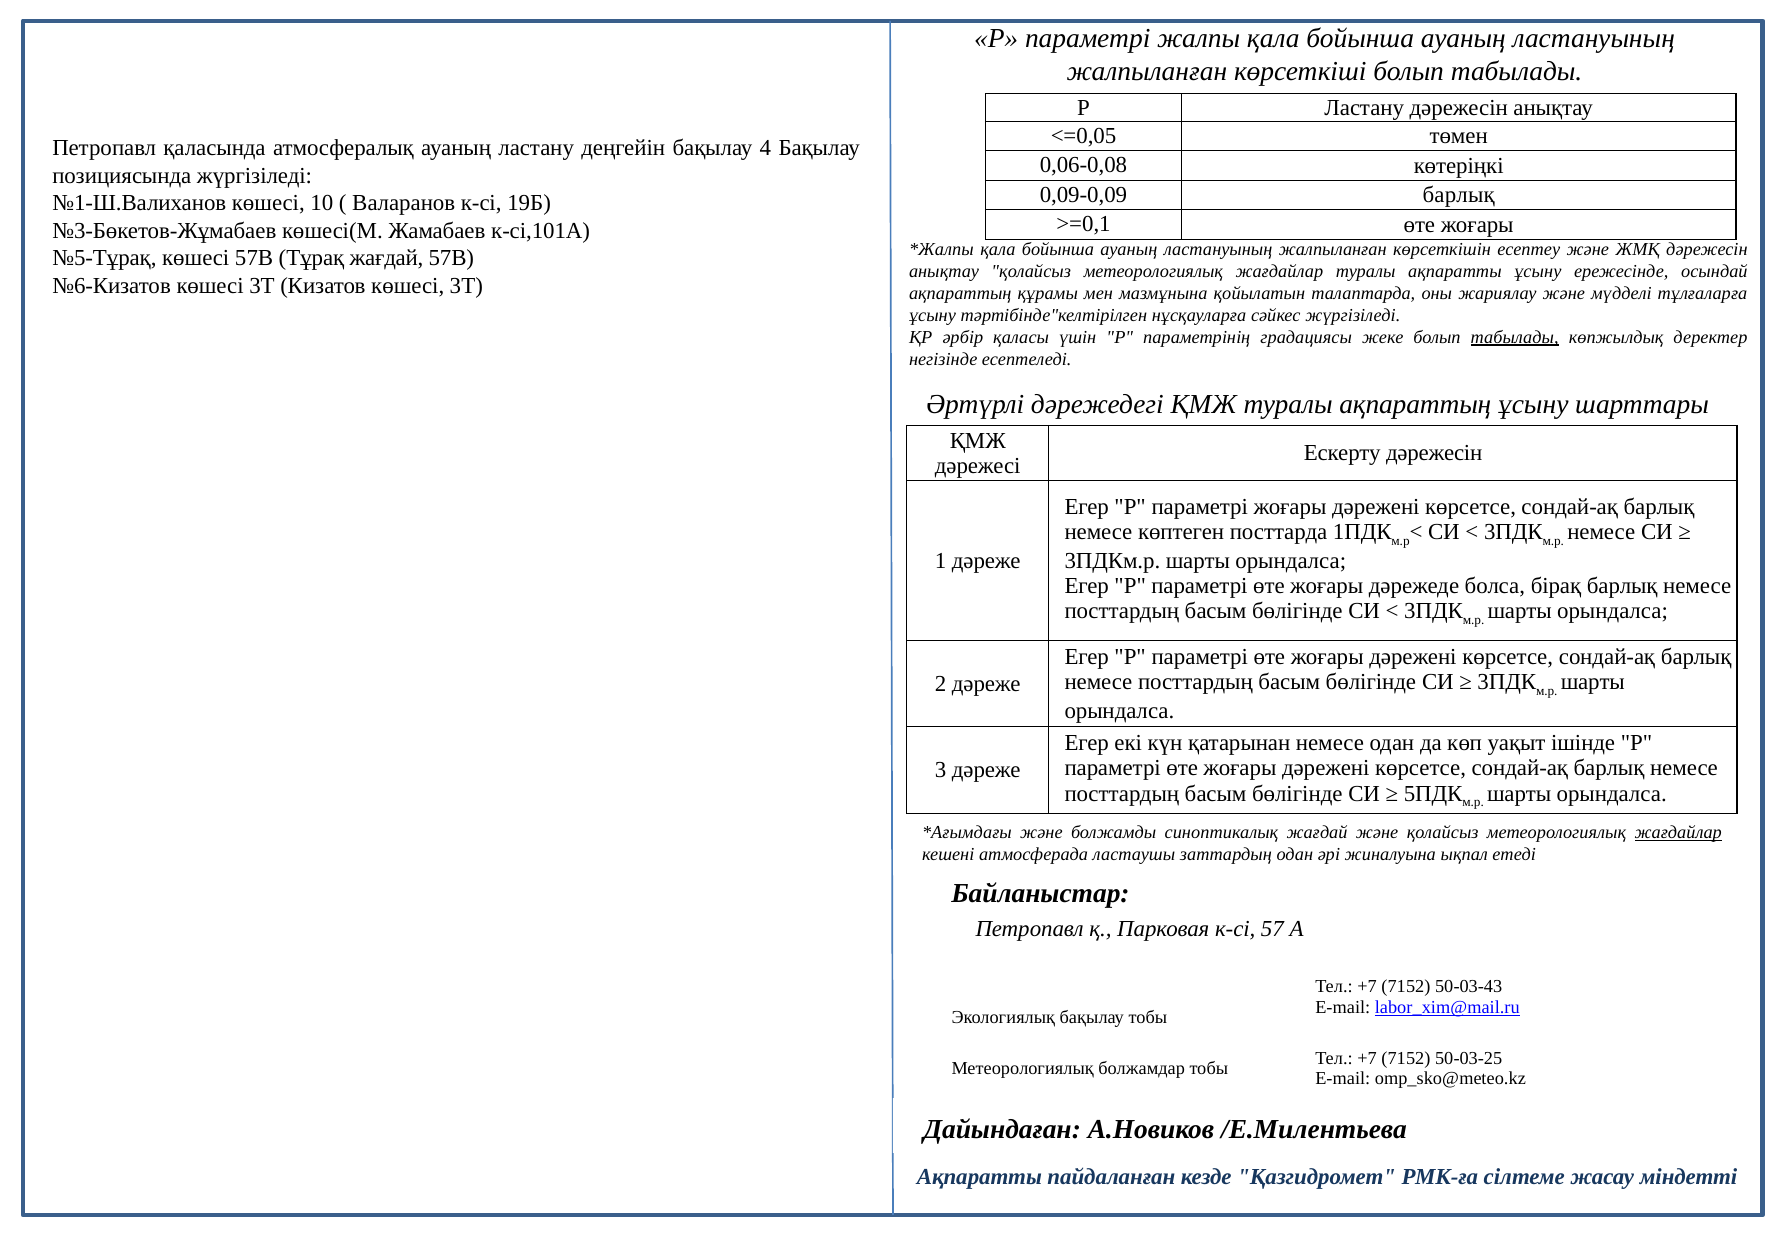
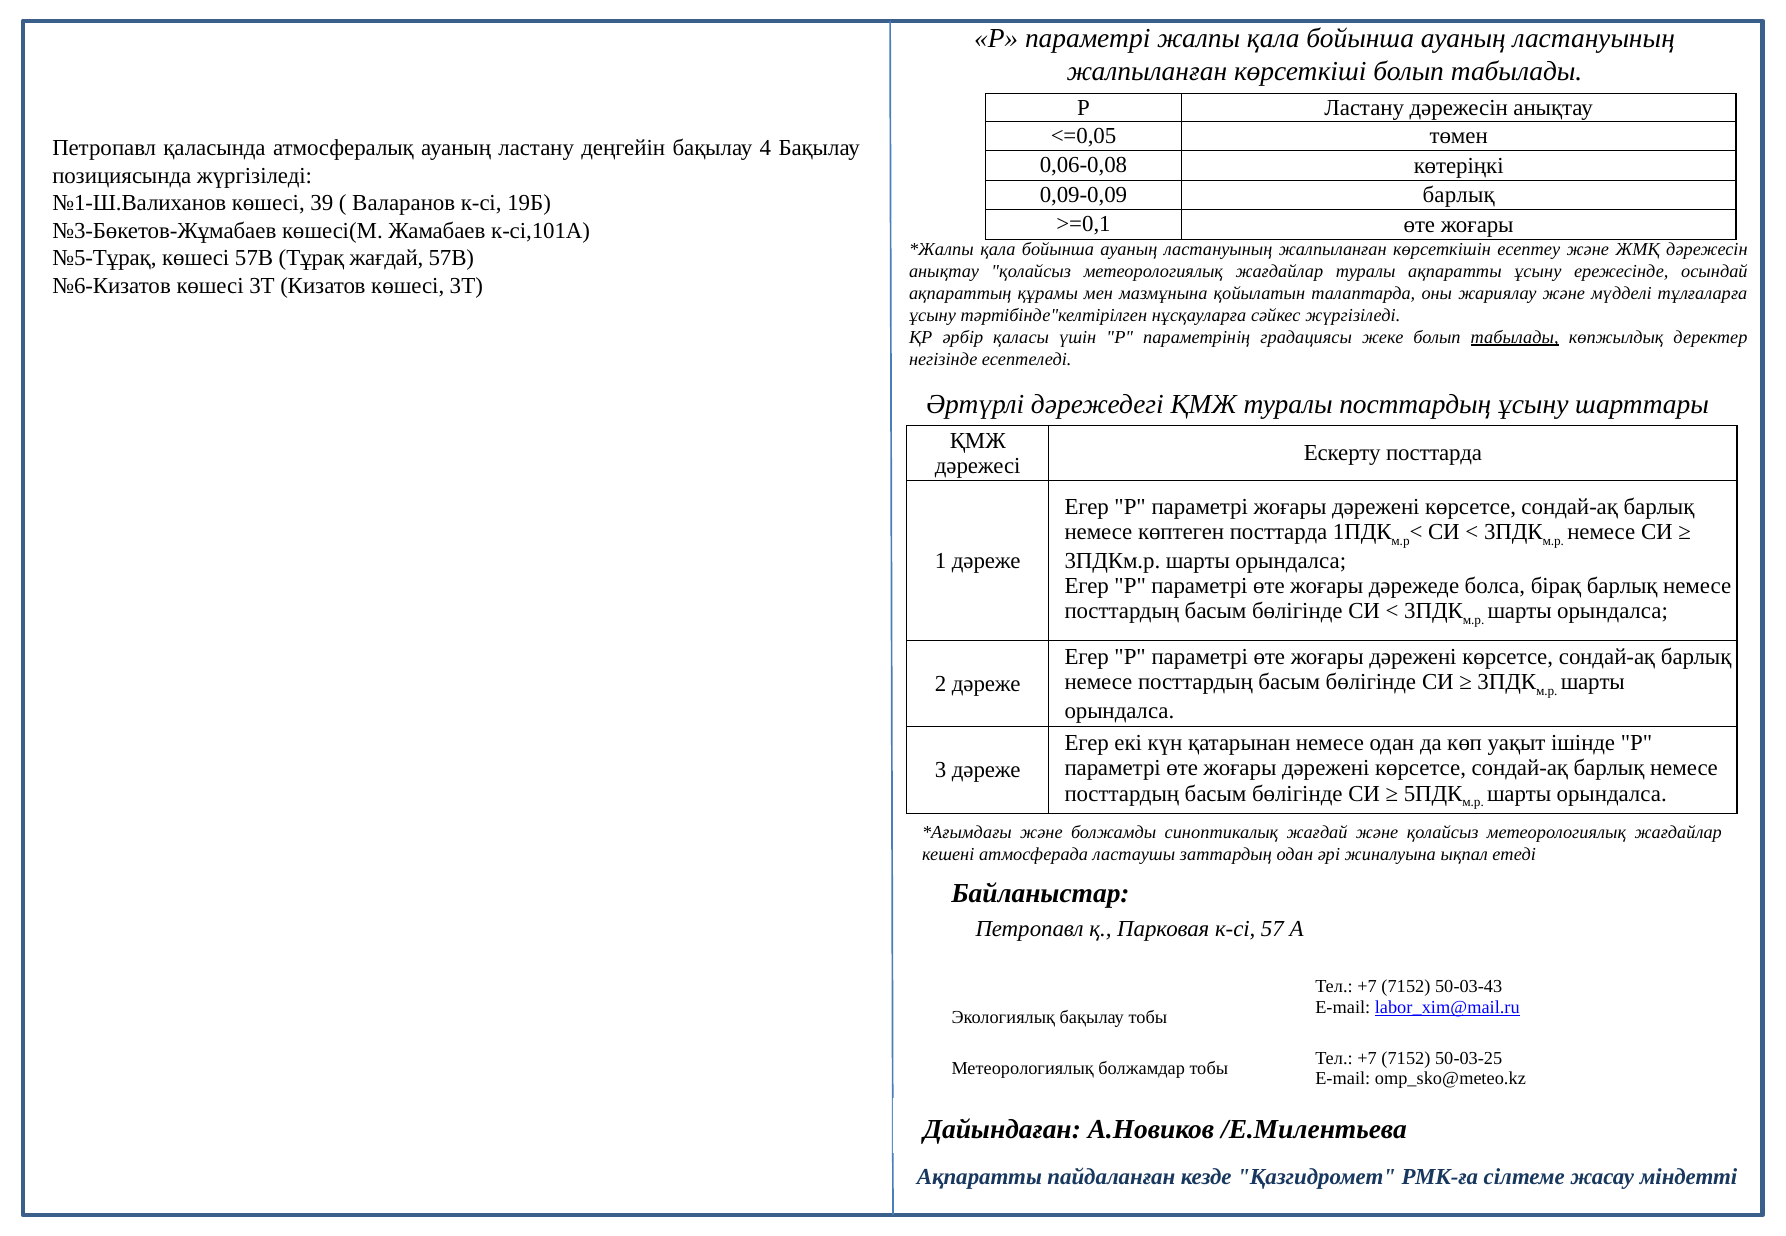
10: 10 -> 39 (322, 203)
туралы ақпараттың: ақпараттың -> посттардың (1415, 404)
Ескерту дәрежесін: дәрежесін -> посттарда (1434, 453)
жағдайлар underline: present -> none (1678, 833)
